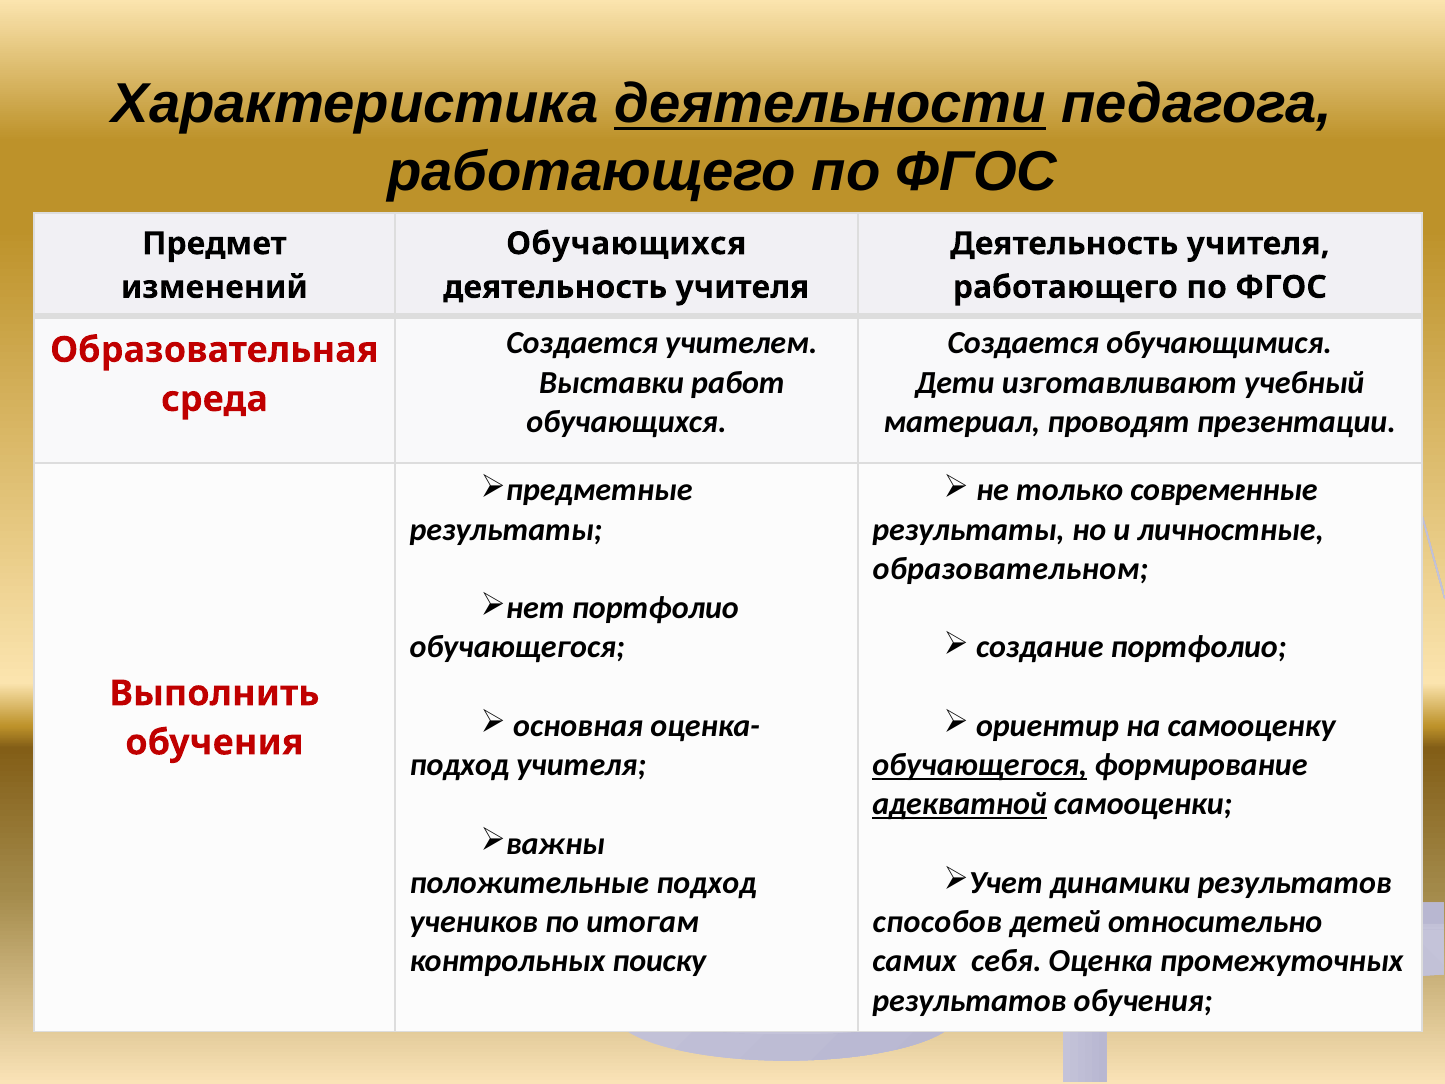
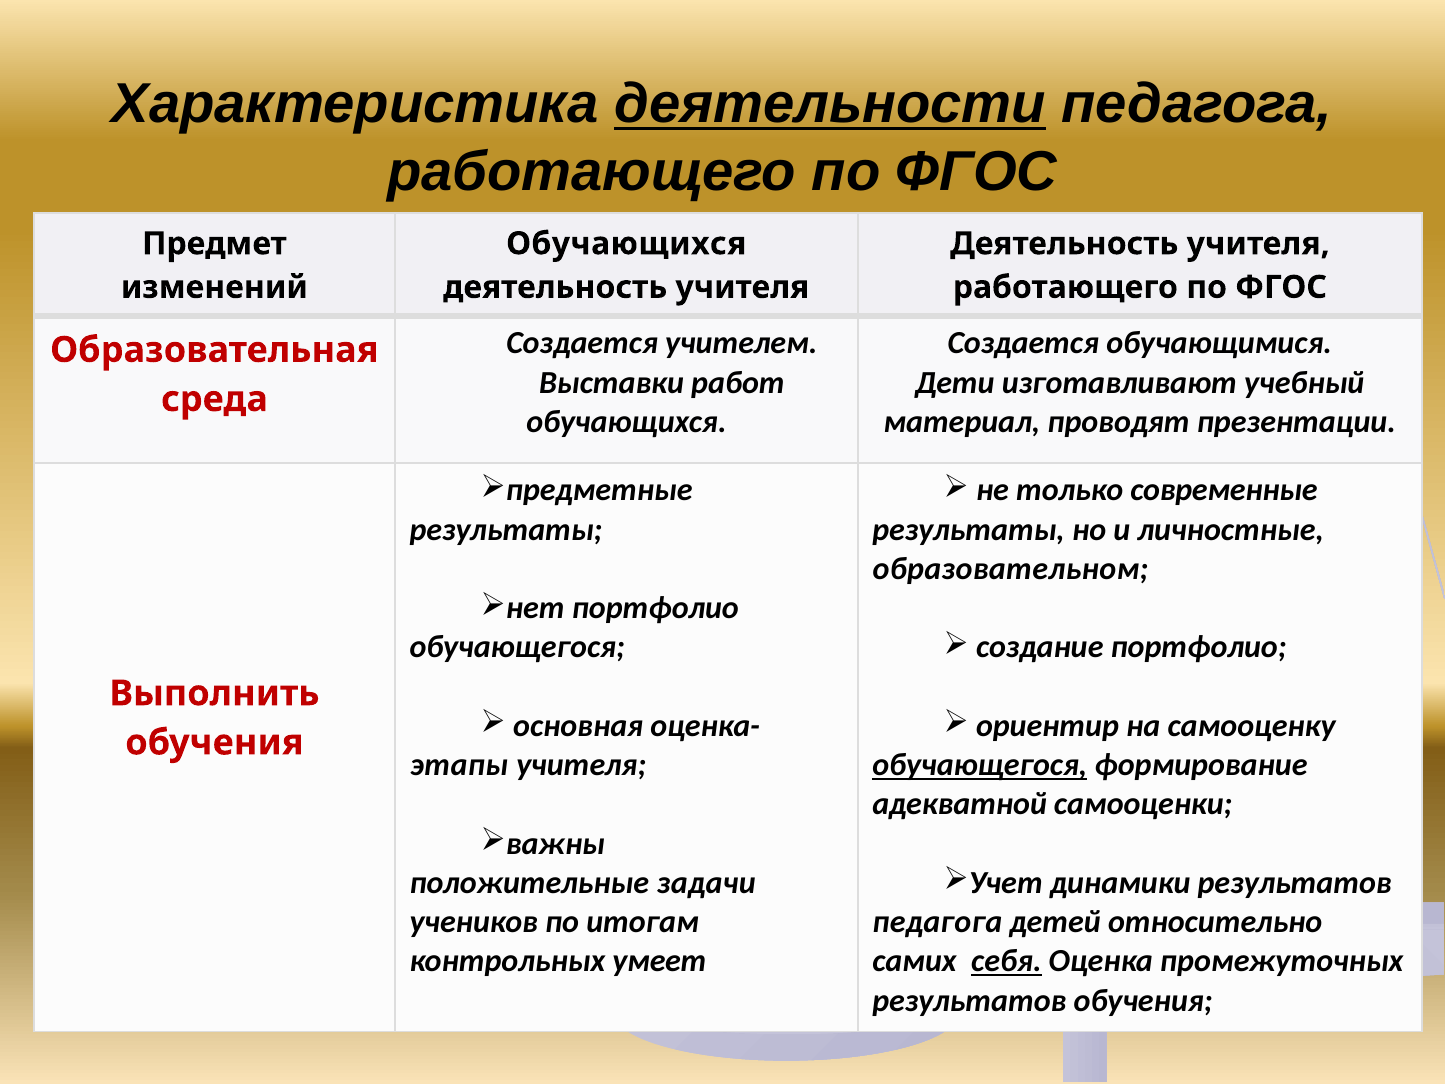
подход: подход -> этапы (459, 765)
адекватной underline: present -> none (960, 804)
положительные подход: подход -> задачи (706, 883)
способов: способов -> педагога (937, 922)
поиску: поиску -> умеет (659, 961)
себя underline: none -> present (1006, 961)
